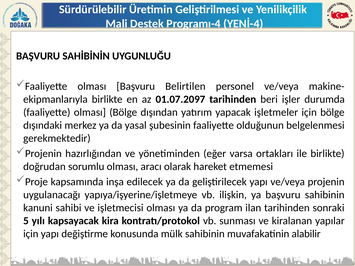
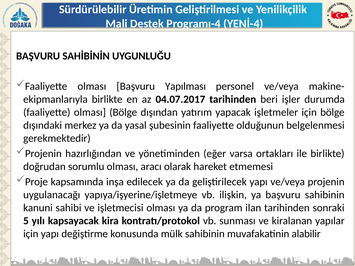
Belirtilen: Belirtilen -> Yapılması (186, 86)
01.07.2097: 01.07.2097 -> 04.07.2017 (180, 100)
